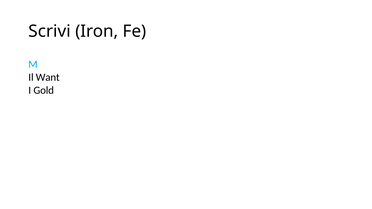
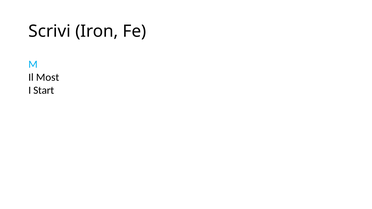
Want: Want -> Most (48, 77)
Gold: Gold -> Start (44, 90)
